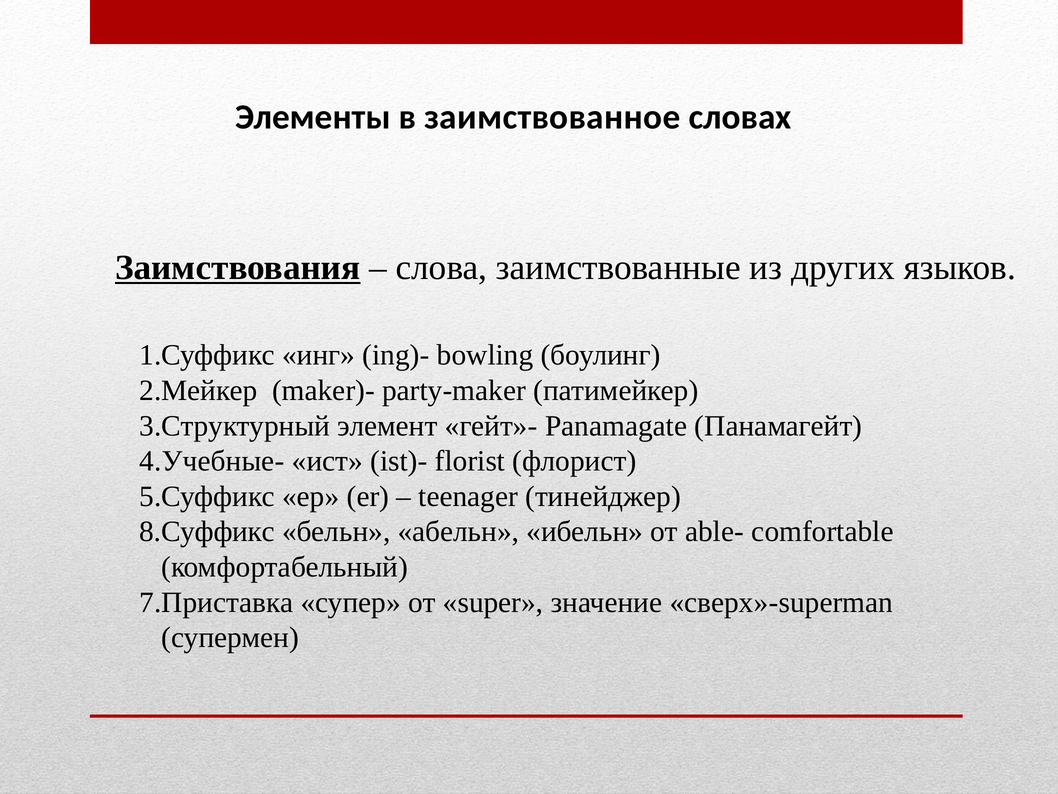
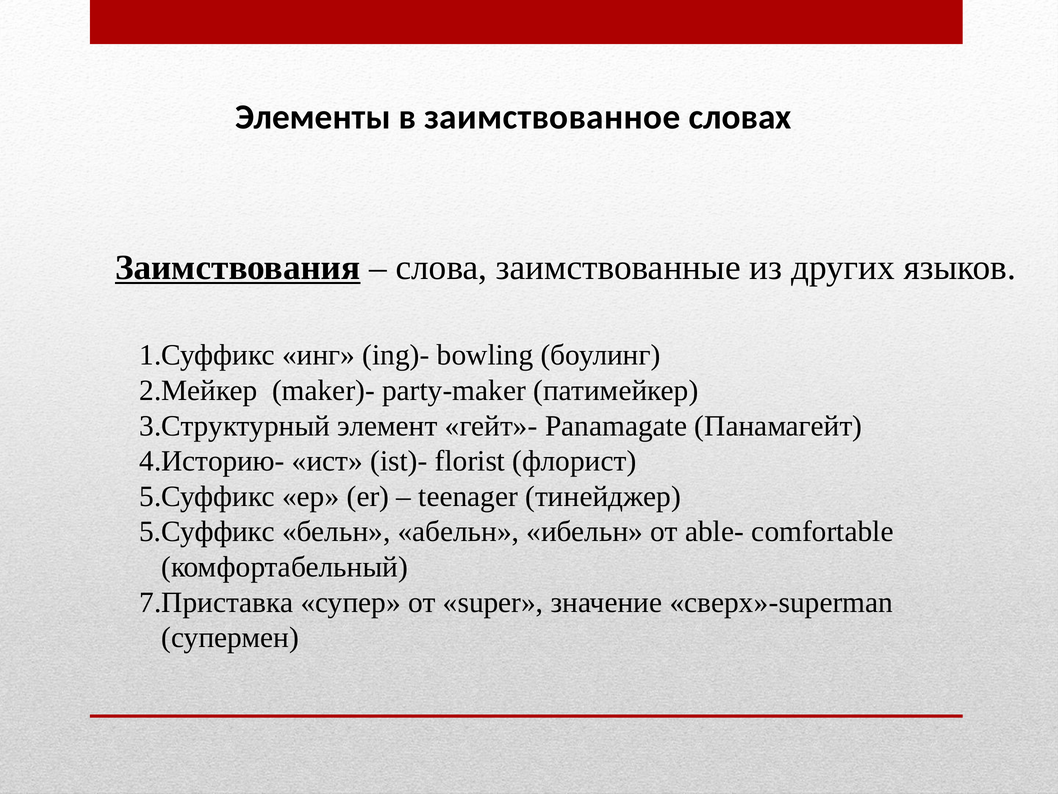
4.Учебные-: 4.Учебные- -> 4.Историю- (212, 461)
8.Суффикс: 8.Суффикс -> 5.Суффикс (207, 531)
